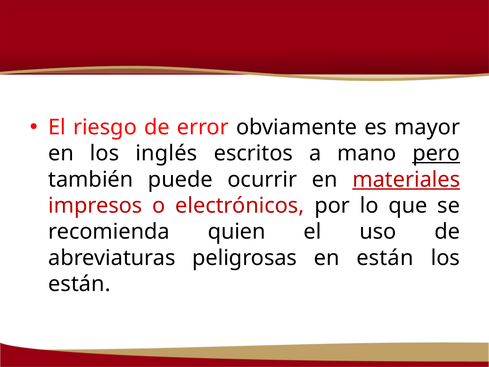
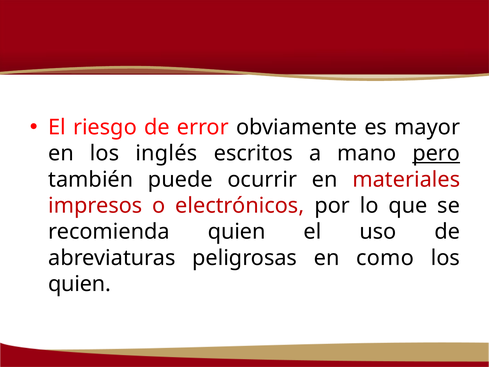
materiales underline: present -> none (406, 179)
en están: están -> como (385, 258)
están: están -> quien (80, 284)
